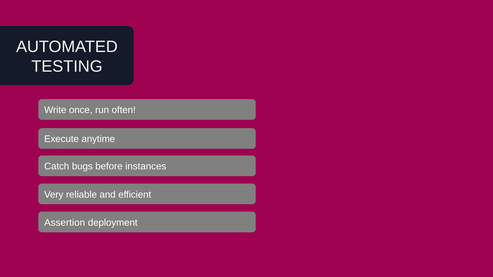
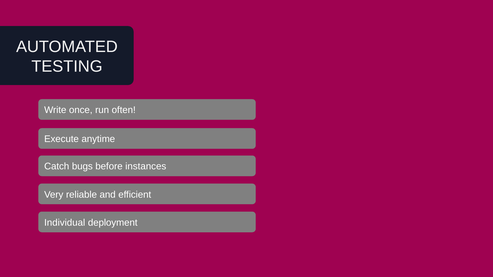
Assertion: Assertion -> Individual (65, 223)
